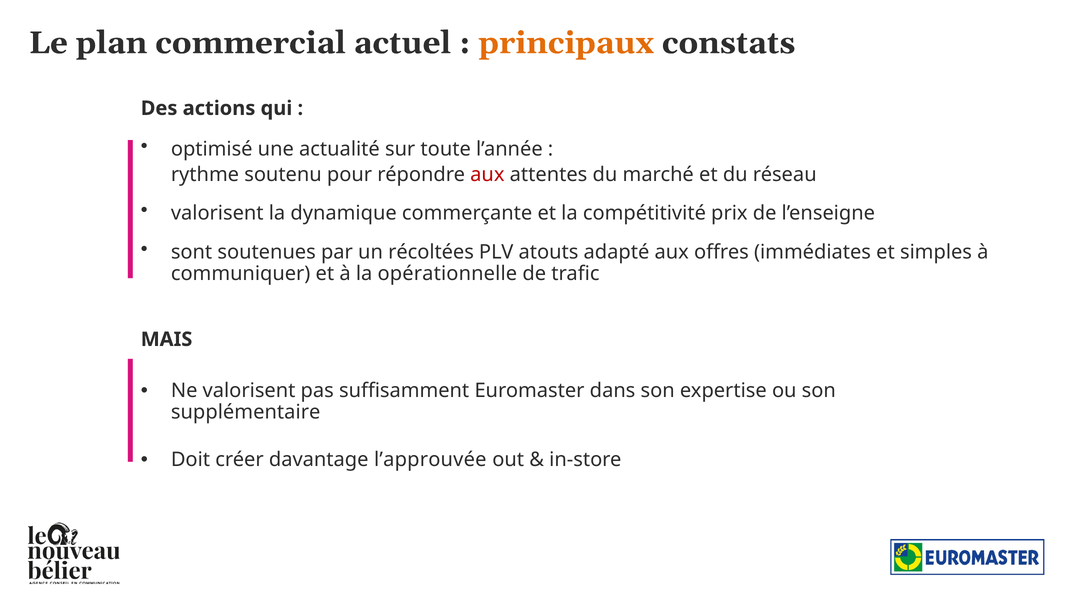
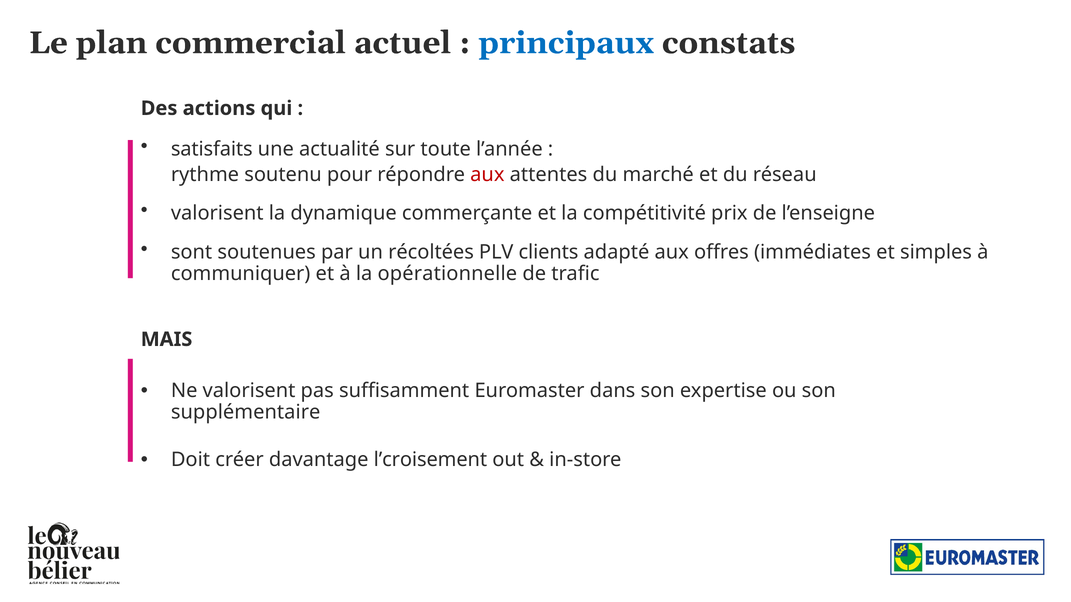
principaux colour: orange -> blue (566, 43)
optimisé: optimisé -> satisfaits (212, 149)
atouts: atouts -> clients (549, 252)
l’approuvée: l’approuvée -> l’croisement (430, 460)
